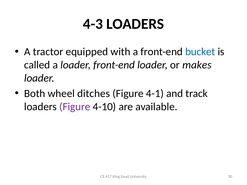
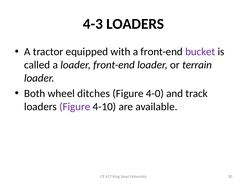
bucket colour: blue -> purple (200, 52)
makes: makes -> terrain (197, 65)
4-1: 4-1 -> 4-0 (155, 94)
